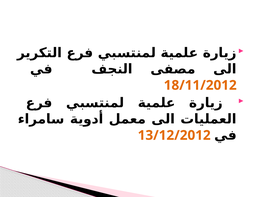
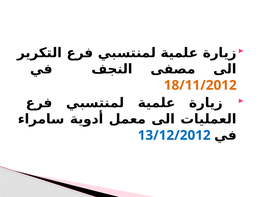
13/12/2012 colour: orange -> blue (174, 135)
